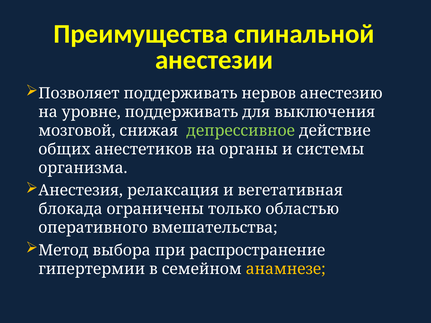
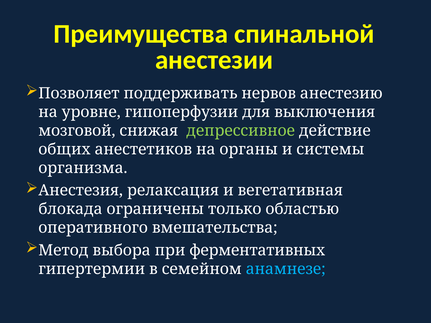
уровне поддерживать: поддерживать -> гипоперфузии (181, 112)
распространение: распространение -> ферментативных (257, 251)
анамнезе colour: yellow -> light blue (286, 269)
